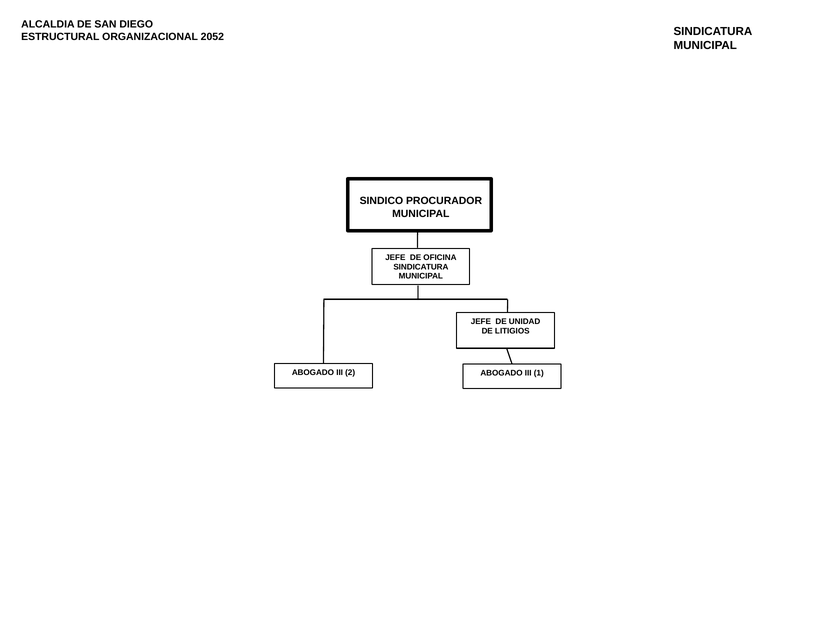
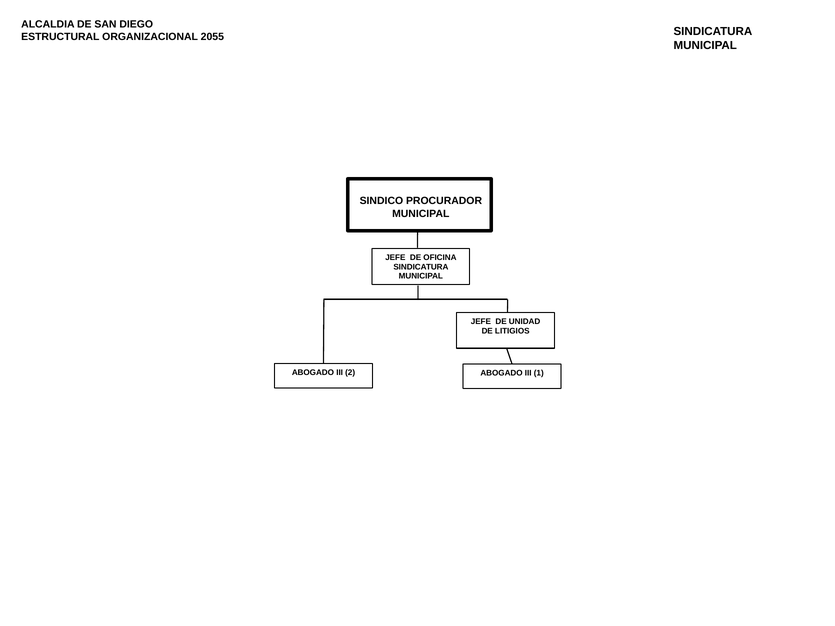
2052: 2052 -> 2055 (212, 37)
